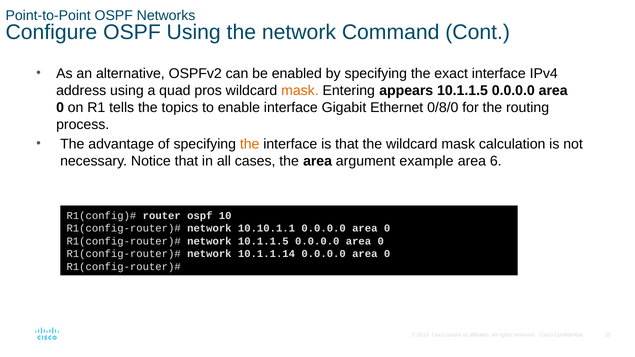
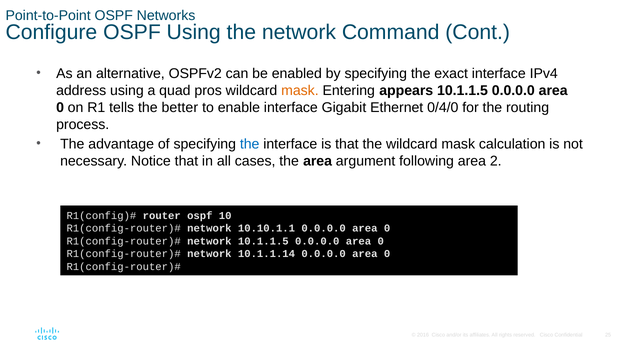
topics: topics -> better (180, 107)
0/8/0: 0/8/0 -> 0/4/0 (443, 107)
the colour: orange -> blue (250, 144)
example: example -> following (427, 161)
6: 6 -> 2 (496, 161)
